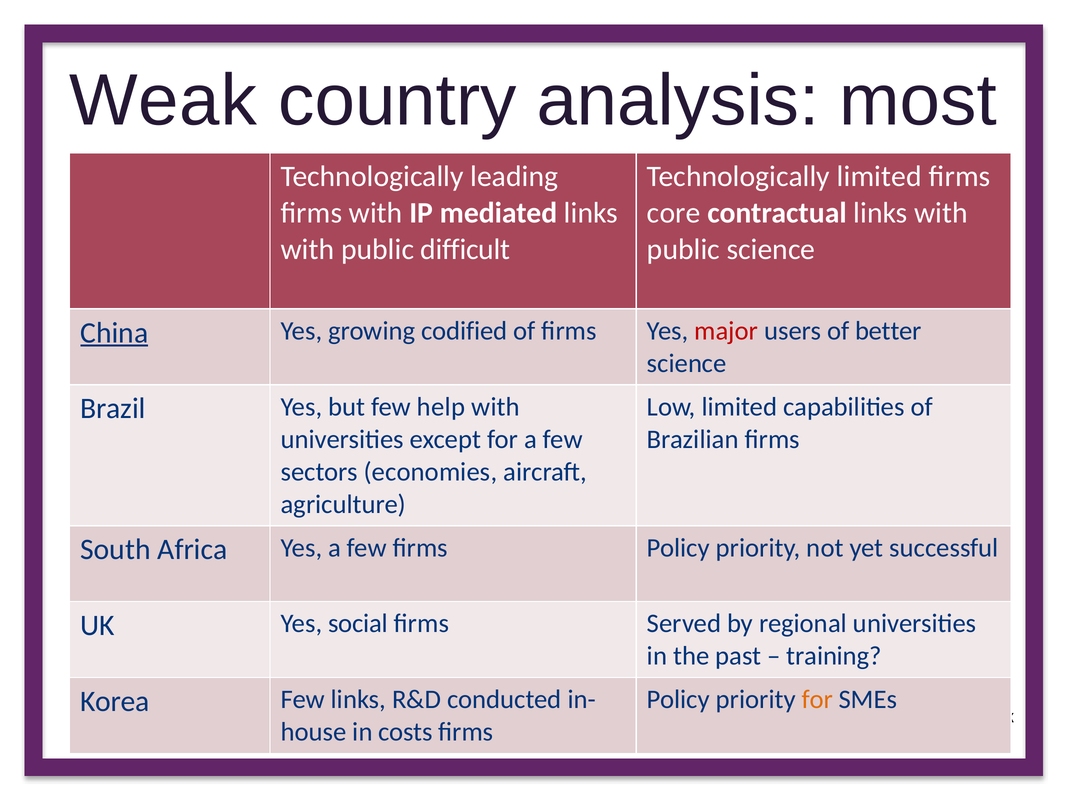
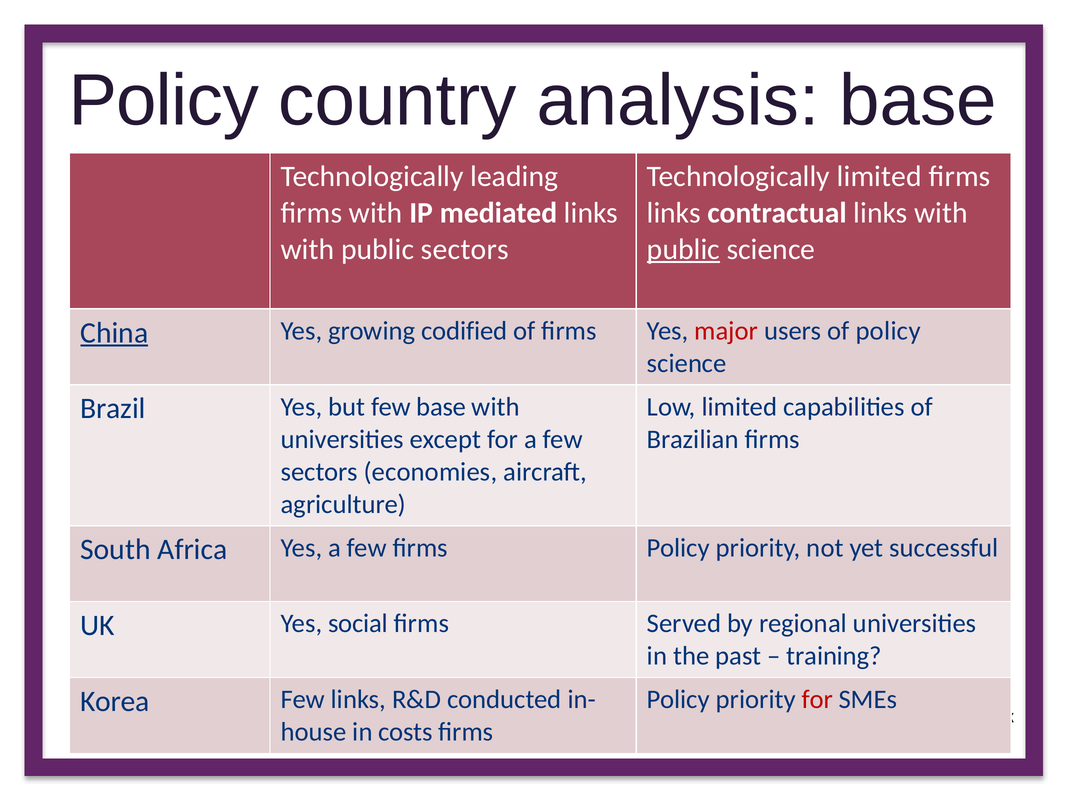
Weak: Weak -> Policy (164, 101)
analysis most: most -> base (918, 101)
core: core -> links (674, 213)
public difficult: difficult -> sectors (465, 249)
public underline: none -> present (683, 249)
of better: better -> policy (888, 331)
few help: help -> base (441, 407)
for colour: orange -> red (817, 699)
